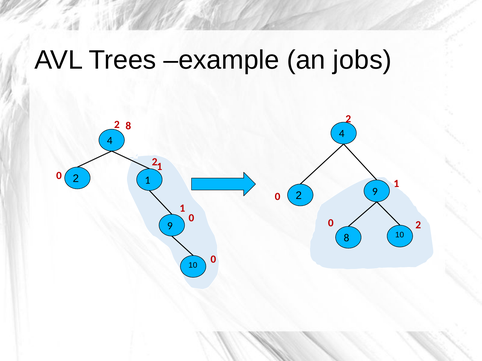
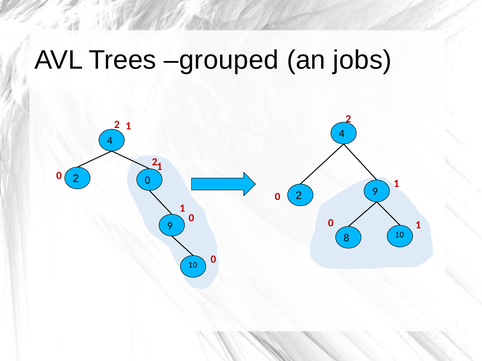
example: example -> grouped (221, 60)
8: 8 -> 1 (128, 126)
1: 1 -> 0 (148, 180)
2: 2 -> 1 (418, 225)
